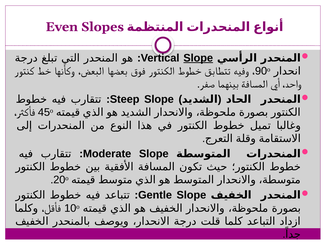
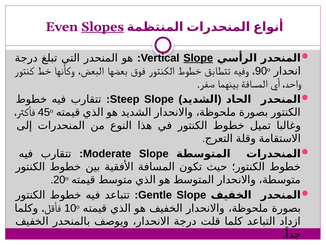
Slopes underline: none -> present (102, 27)
